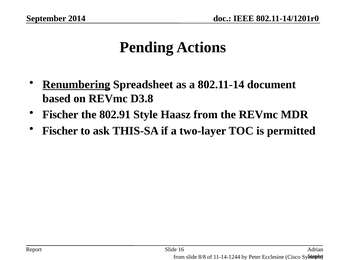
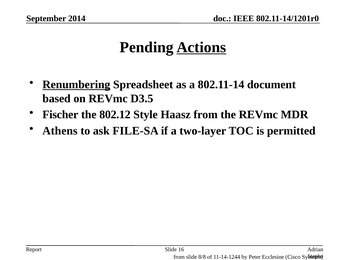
Actions underline: none -> present (201, 47)
D3.8: D3.8 -> D3.5 (142, 98)
802.91: 802.91 -> 802.12 (115, 114)
Fischer: Fischer -> Athens (60, 131)
THIS-SA: THIS-SA -> FILE-SA (136, 131)
